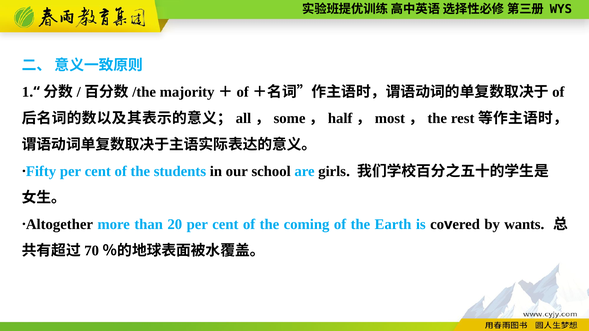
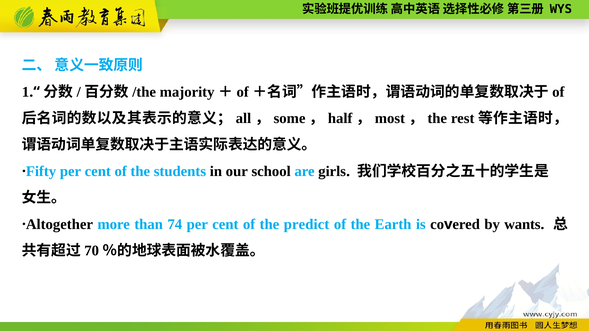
20: 20 -> 74 (175, 224)
coming: coming -> predict (307, 224)
